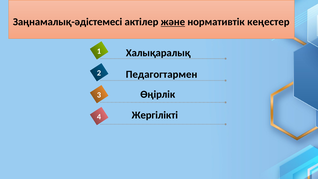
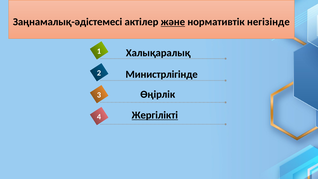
кеңестер: кеңестер -> негізінде (268, 22)
Педагогтармен: Педагогтармен -> Министрлігінде (162, 74)
Жергілікті underline: none -> present (155, 115)
